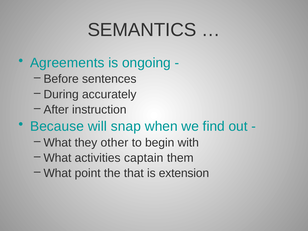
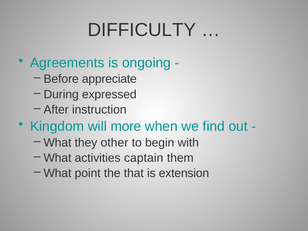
SEMANTICS: SEMANTICS -> DIFFICULTY (142, 30)
sentences: sentences -> appreciate (109, 79)
accurately: accurately -> expressed (109, 94)
Because: Because -> Kingdom (57, 126)
snap: snap -> more (126, 126)
